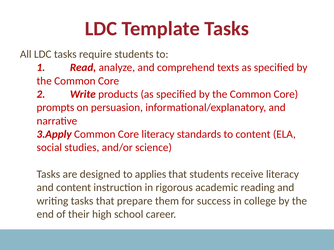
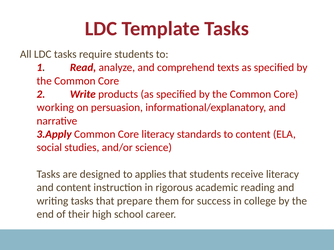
prompts: prompts -> working (55, 108)
